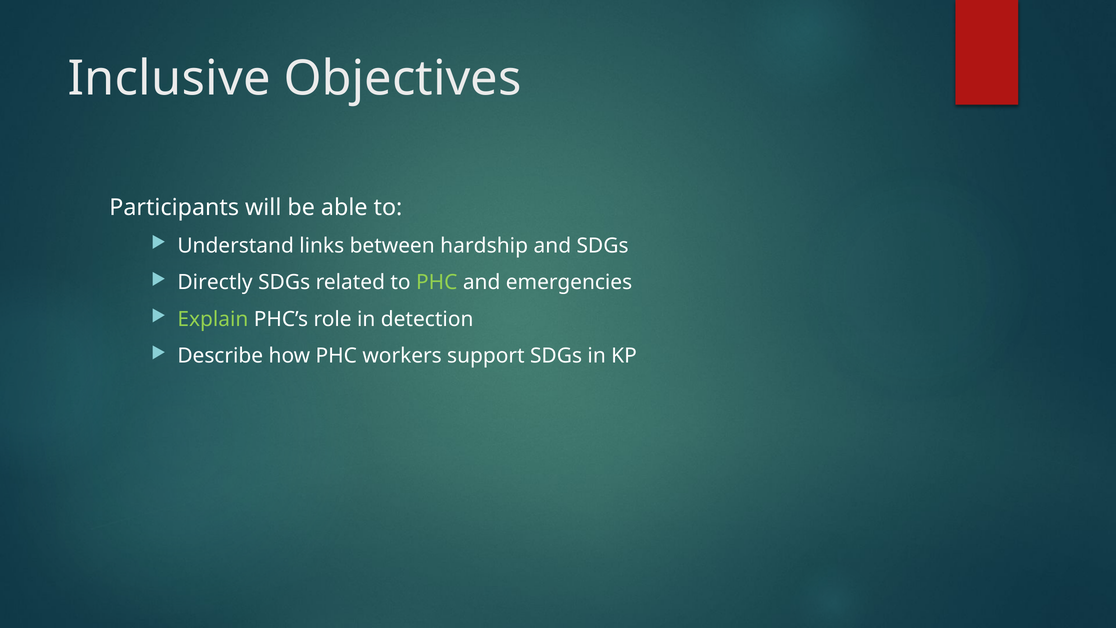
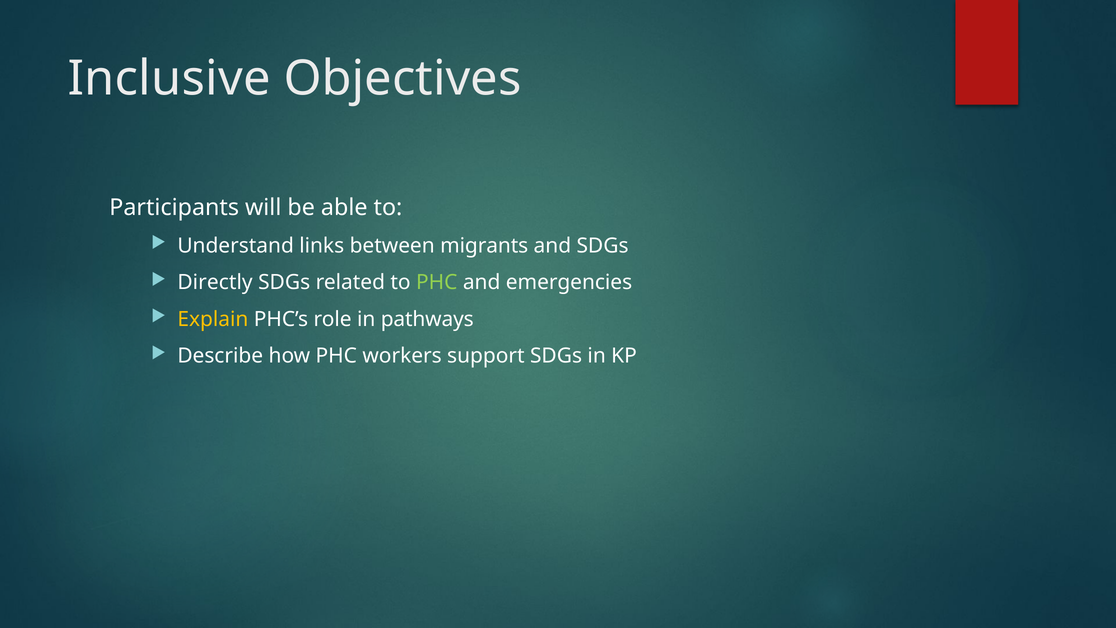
hardship: hardship -> migrants (484, 246)
Explain colour: light green -> yellow (213, 319)
detection: detection -> pathways (427, 319)
